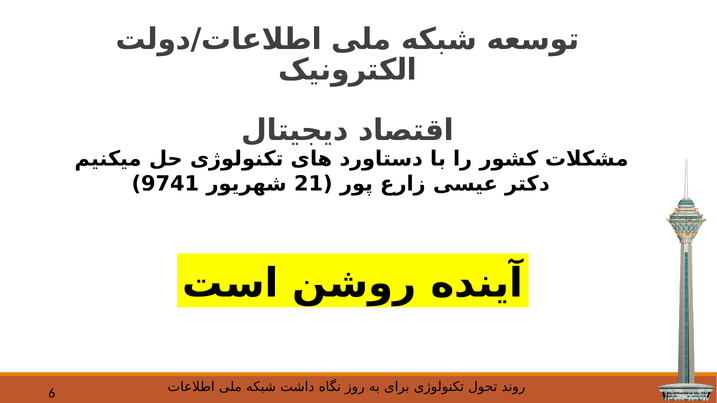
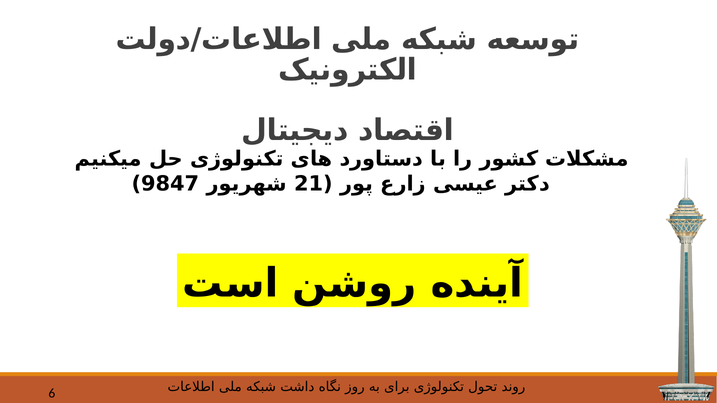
9741: 9741 -> 9847 (170, 184)
